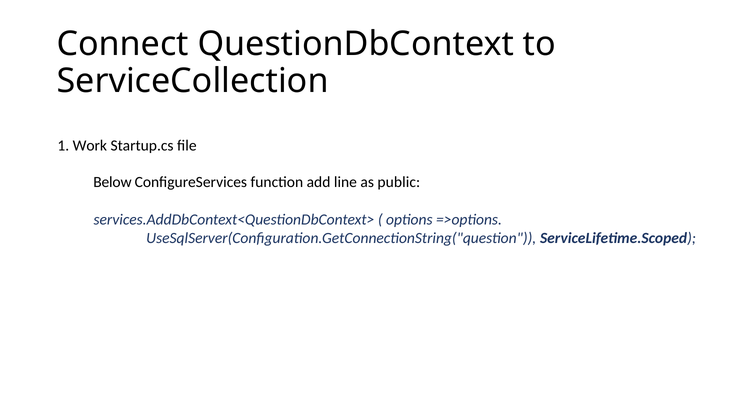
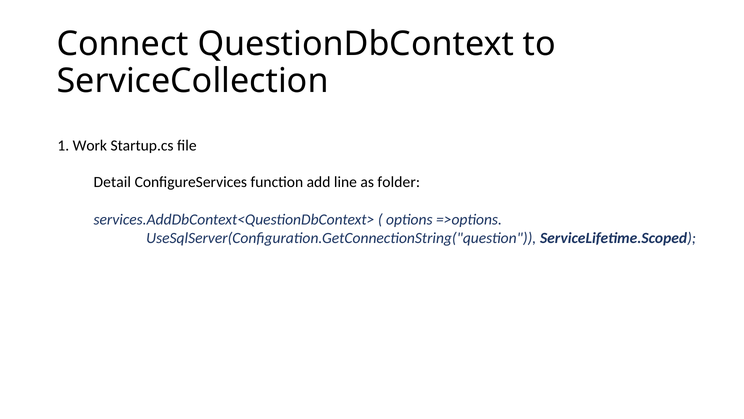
Below: Below -> Detail (112, 182)
public: public -> folder (399, 182)
